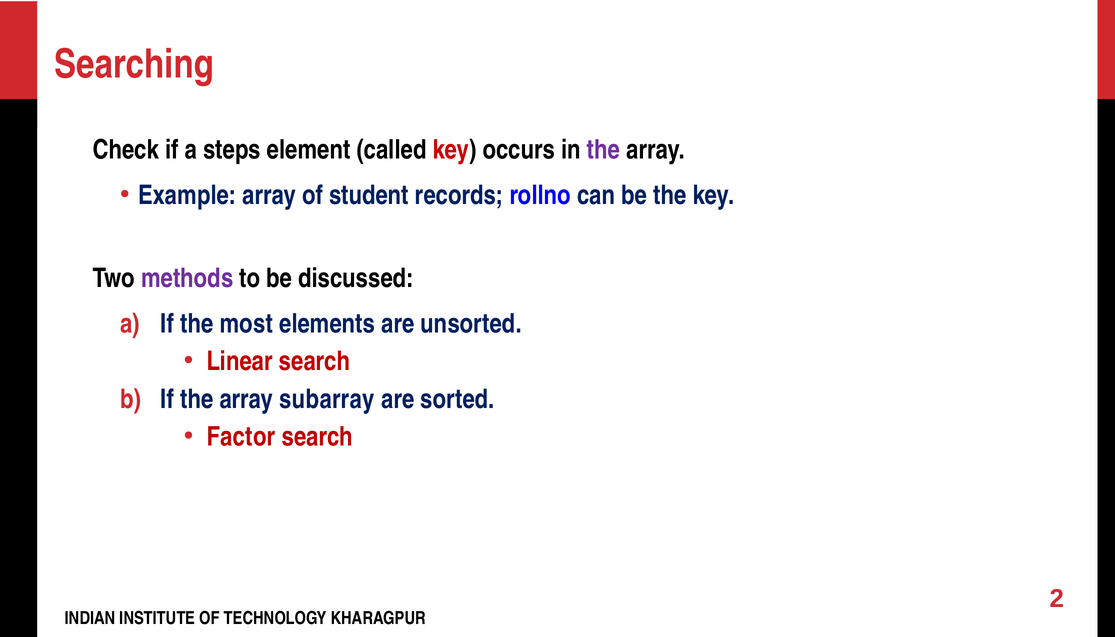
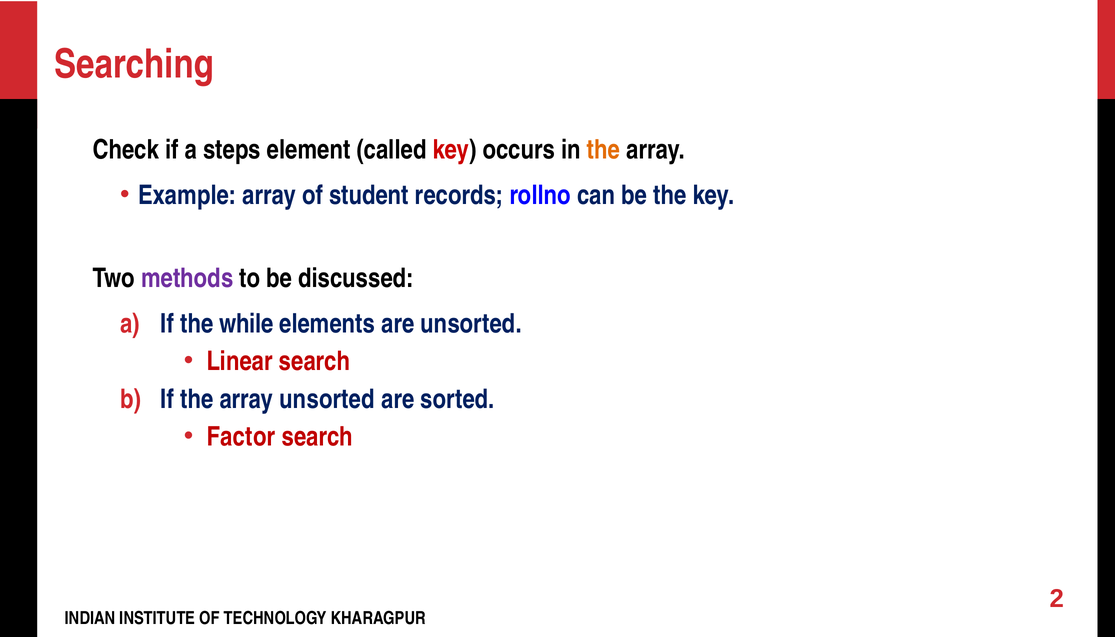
the colour: purple -> orange (604, 150)
most: most -> while (246, 324)
array subarray: subarray -> unsorted (327, 399)
